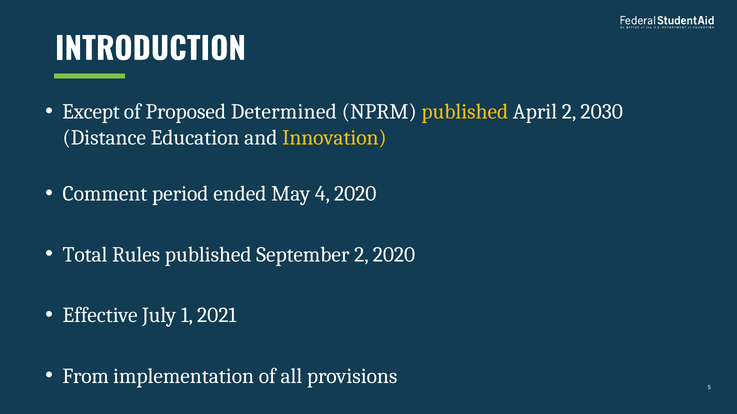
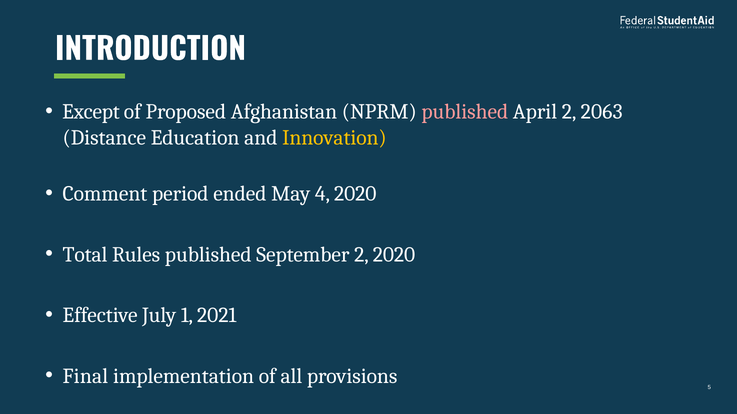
Determined: Determined -> Afghanistan (284, 112)
published colour: yellow -> pink (465, 112)
2030: 2030 -> 2063 (602, 112)
From: From -> Final (85, 376)
